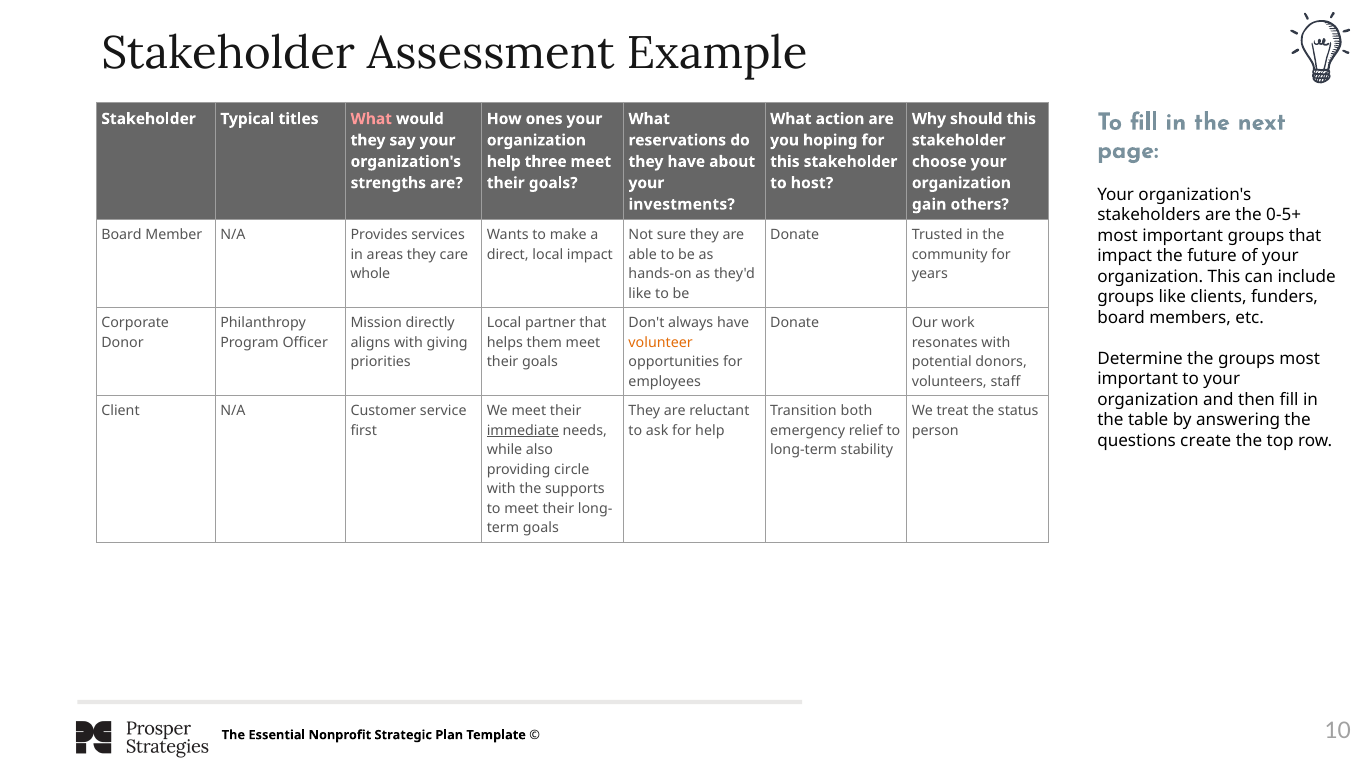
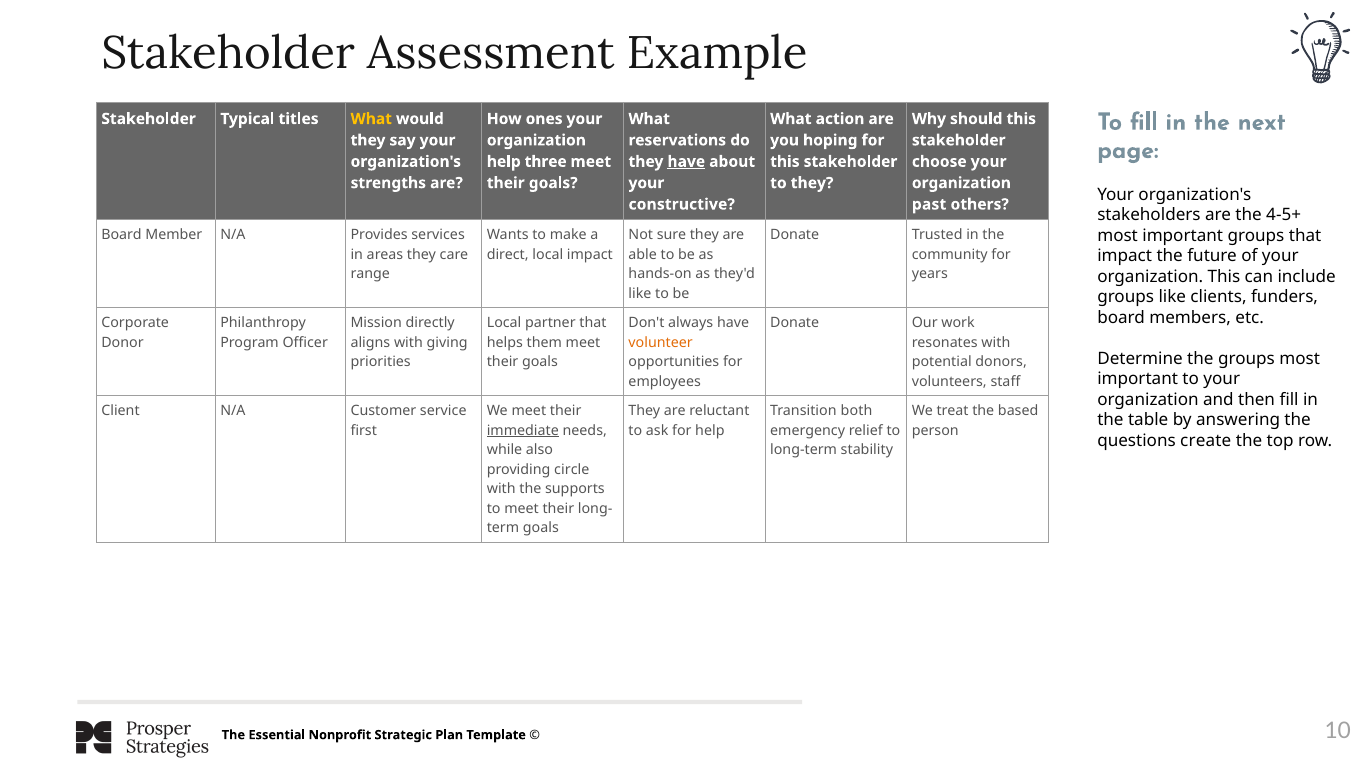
What colour: pink -> yellow (371, 119)
have underline: none -> present (686, 162)
to host: host -> they (812, 183)
investments: investments -> constructive (682, 204)
gain: gain -> past (929, 204)
0-5+: 0-5+ -> 4-5+ (1284, 215)
whole: whole -> range (370, 274)
status: status -> based (1018, 411)
